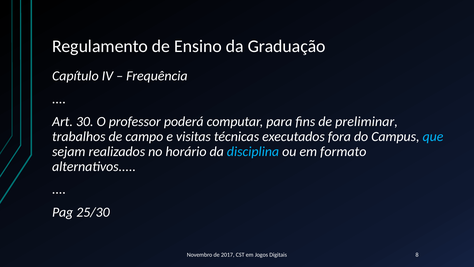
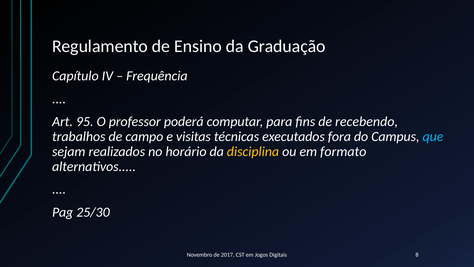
30: 30 -> 95 (85, 122)
preliminar: preliminar -> recebendo (367, 122)
disciplina colour: light blue -> yellow (253, 151)
